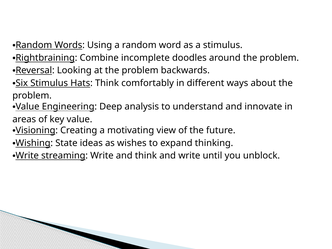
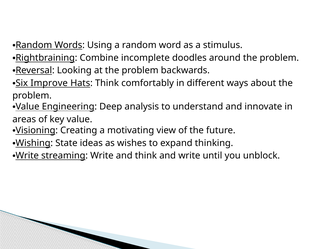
Six Stimulus: Stimulus -> Improve (49, 83)
